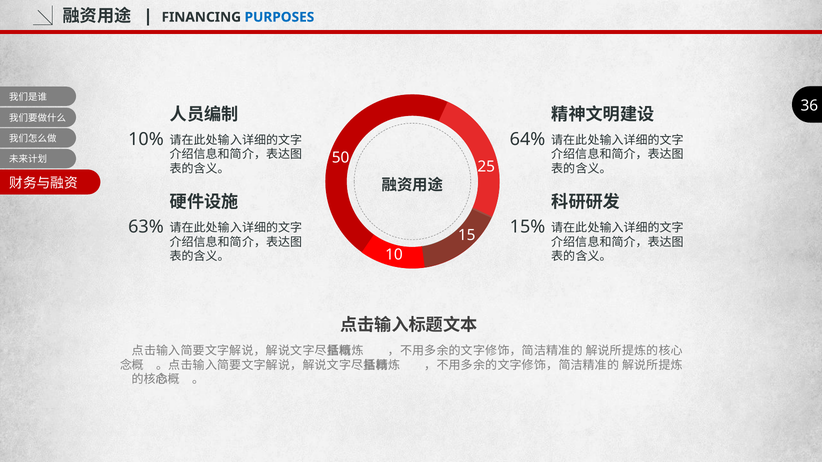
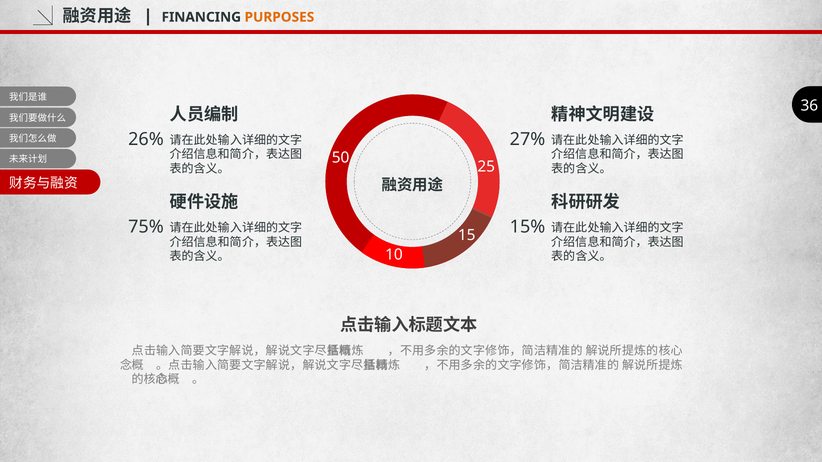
PURPOSES colour: blue -> orange (279, 17)
10%: 10% -> 26% (146, 139)
64%: 64% -> 27% (527, 139)
63%: 63% -> 75% (146, 227)
